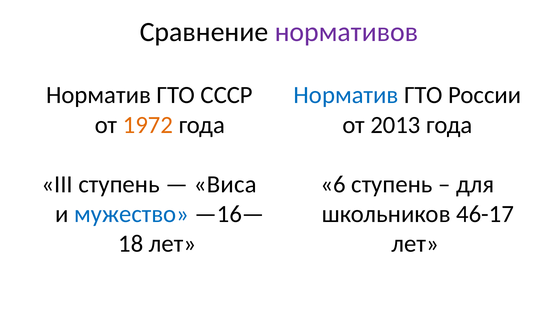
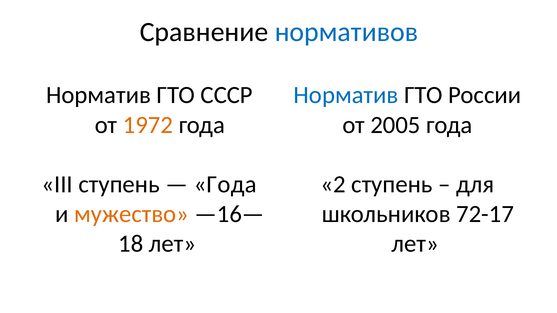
нормативов colour: purple -> blue (346, 32)
2013: 2013 -> 2005 (395, 125)
Виса: Виса -> Года (225, 184)
6: 6 -> 2 (333, 184)
мужество colour: blue -> orange (132, 214)
46-17: 46-17 -> 72-17 (485, 214)
